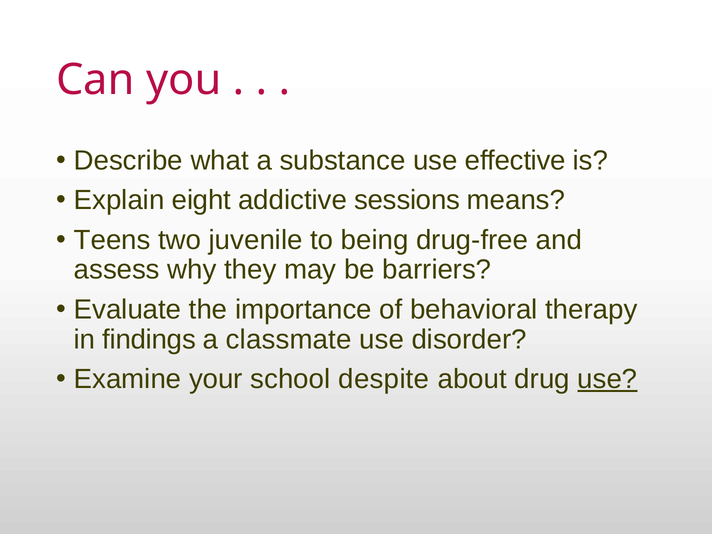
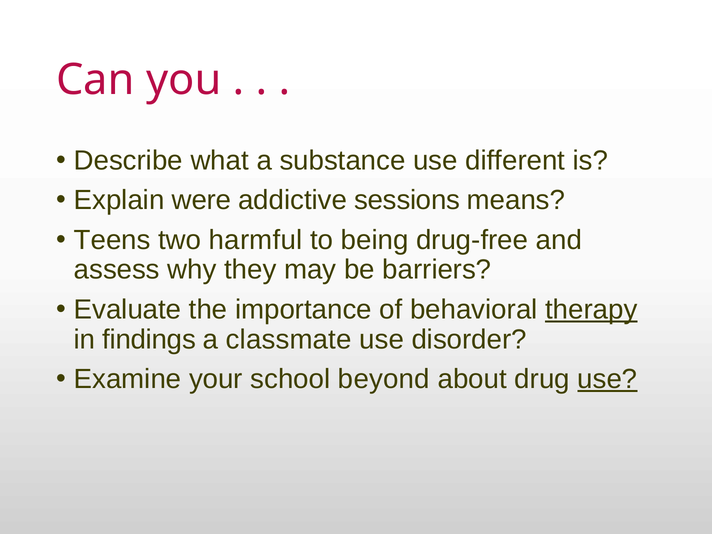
effective: effective -> different (515, 160)
eight: eight -> were (201, 200)
juvenile: juvenile -> harmful (256, 240)
therapy underline: none -> present (591, 310)
despite: despite -> beyond (384, 379)
